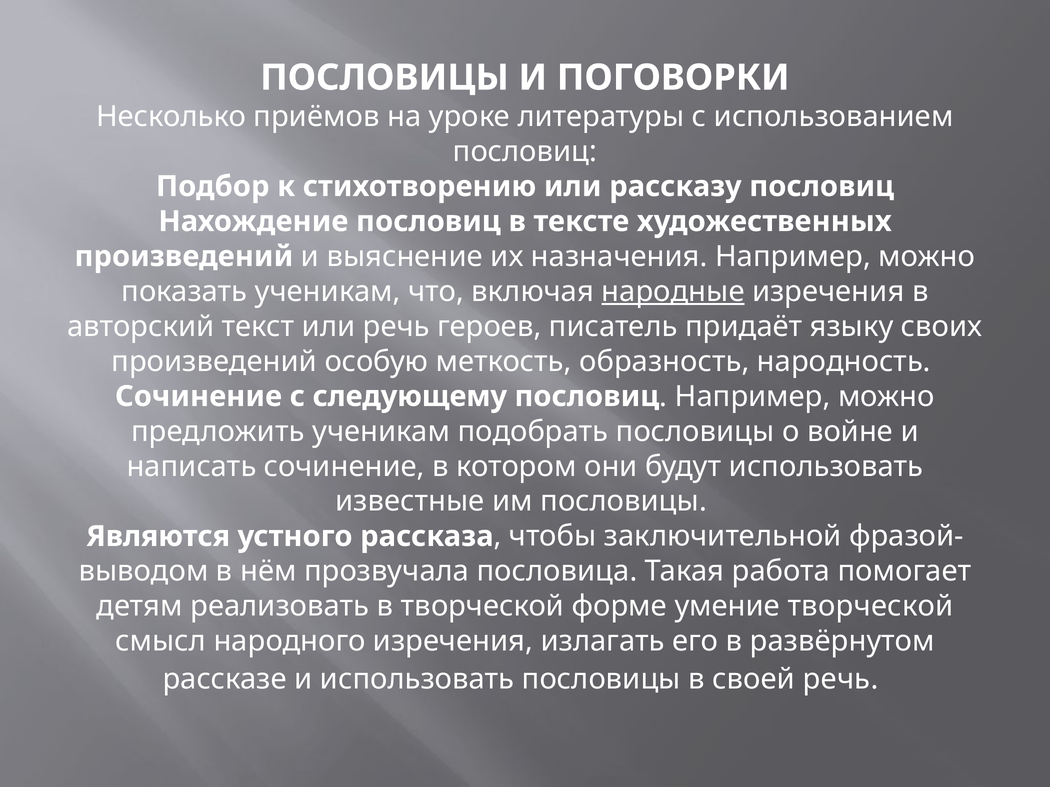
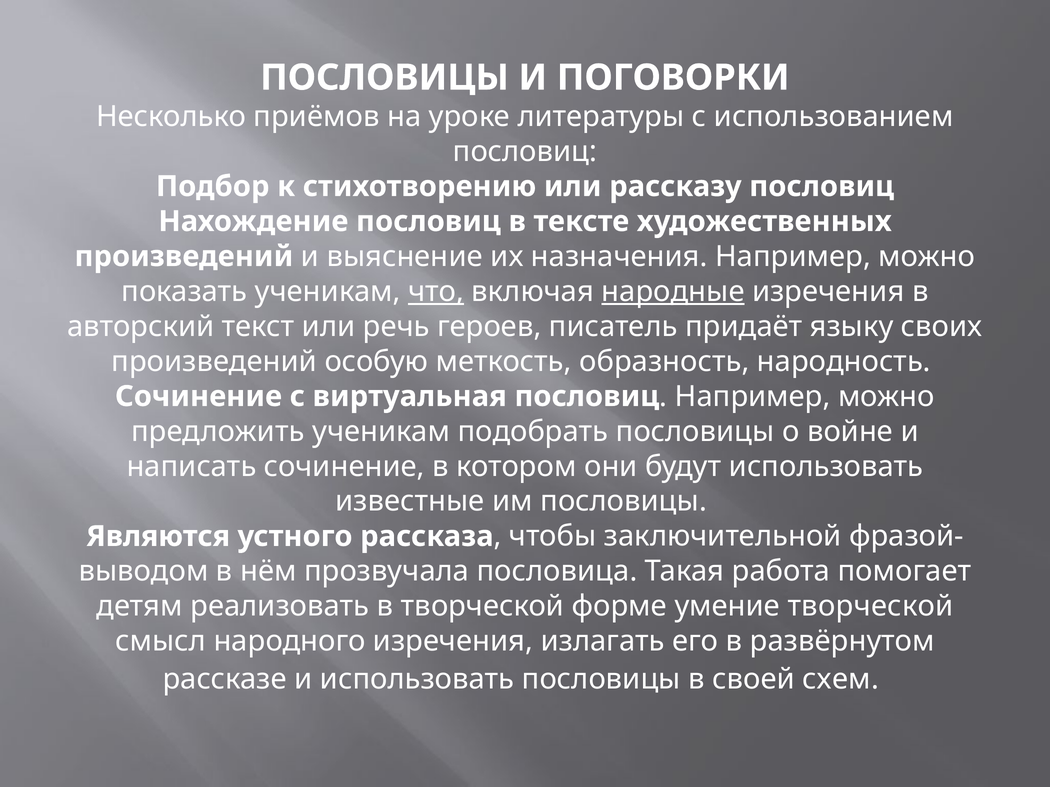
что underline: none -> present (436, 292)
следующему: следующему -> виртуальная (410, 397)
своей речь: речь -> схем (841, 680)
